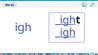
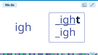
_igh underline: present -> none (65, 32)
